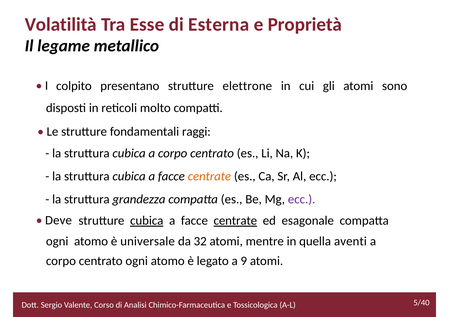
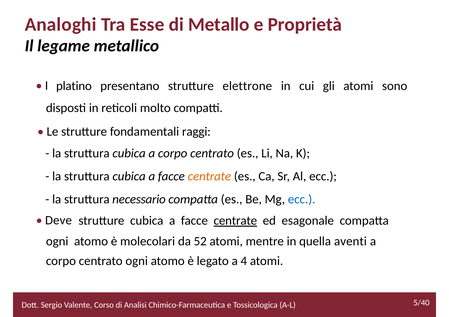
Volatilità: Volatilità -> Analoghi (61, 24)
Esterna: Esterna -> Metallo (219, 24)
colpito: colpito -> platino (74, 86)
grandezza: grandezza -> necessario (139, 199)
ecc colour: purple -> blue (302, 199)
cubica underline: present -> none (147, 221)
universale: universale -> molecolari (148, 242)
32: 32 -> 52 (200, 242)
9: 9 -> 4 (244, 261)
